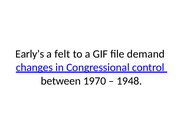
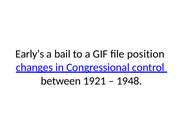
felt: felt -> bail (62, 54)
demand: demand -> position (146, 54)
1970: 1970 -> 1921 (95, 81)
